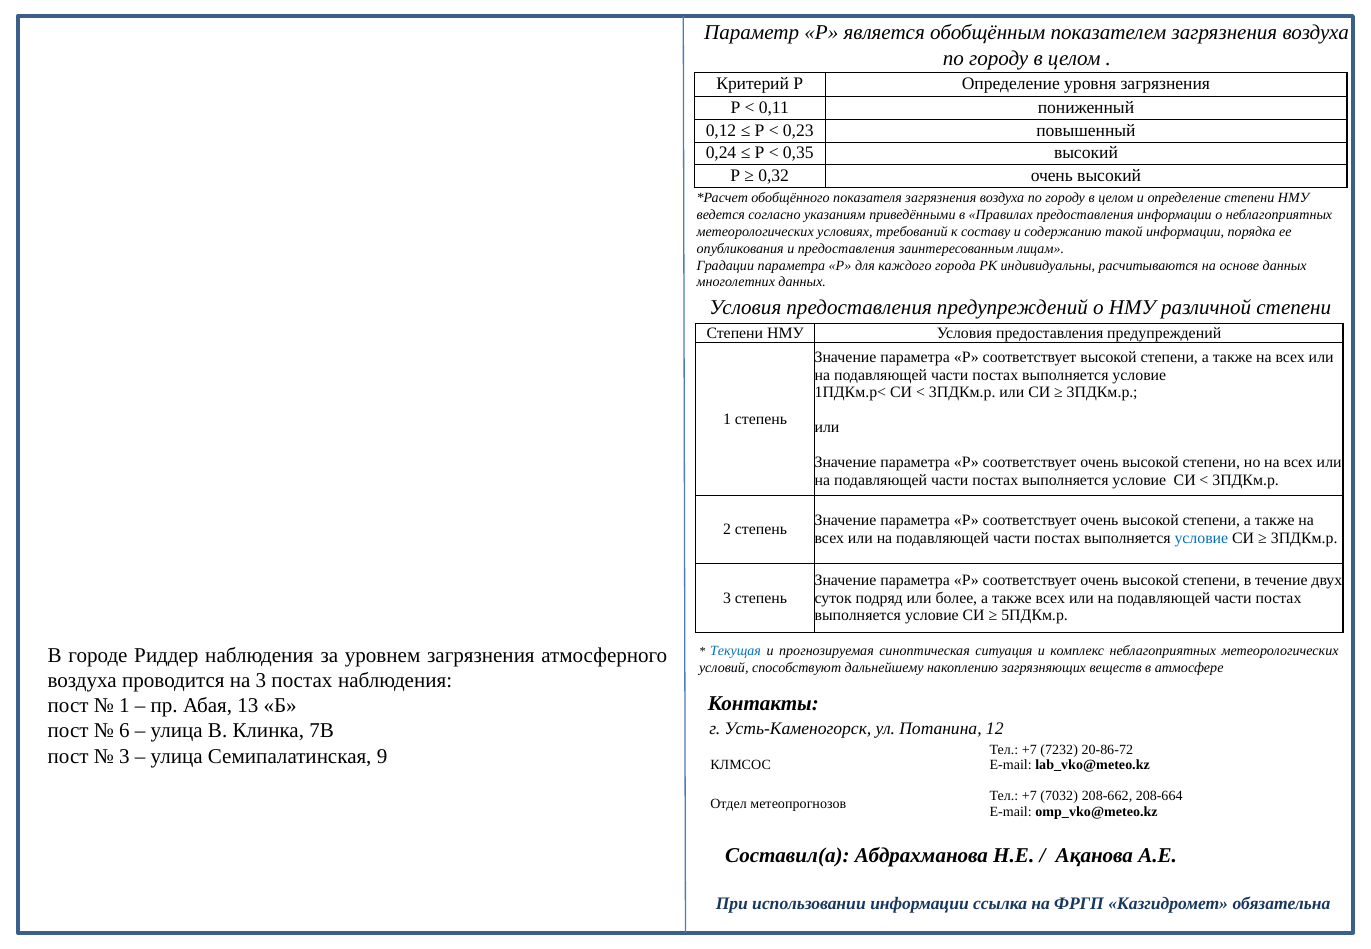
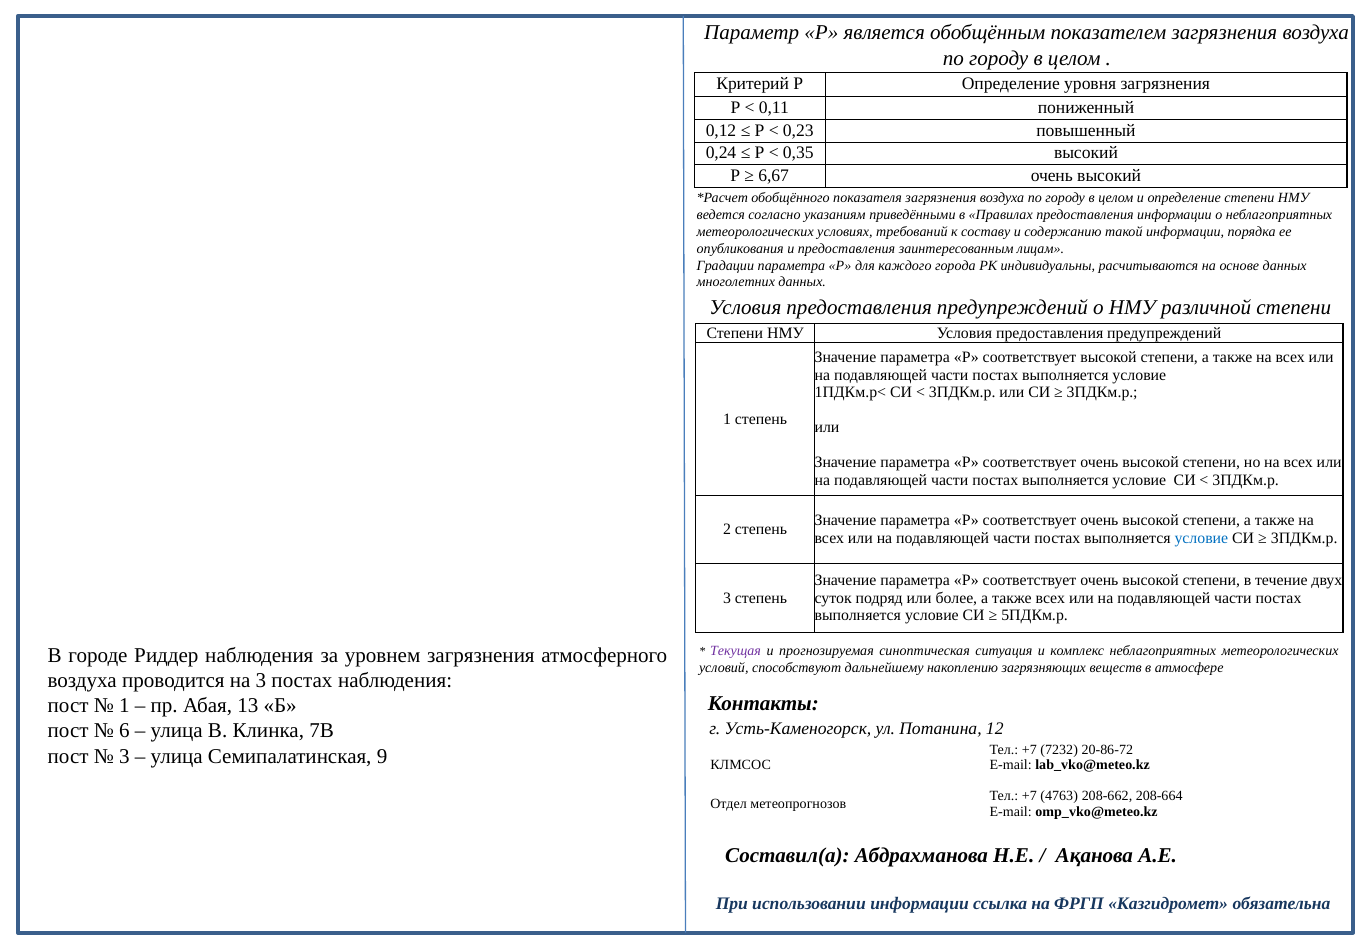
0,32: 0,32 -> 6,67 (774, 176)
Текущая colour: blue -> purple (736, 651)
7032: 7032 -> 4763 (1059, 796)
